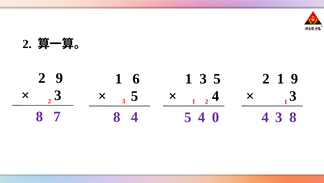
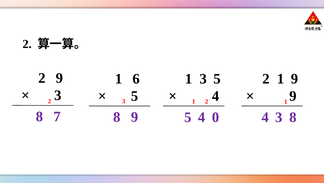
3: 3 -> 9 (293, 96)
8 4: 4 -> 9 (135, 117)
